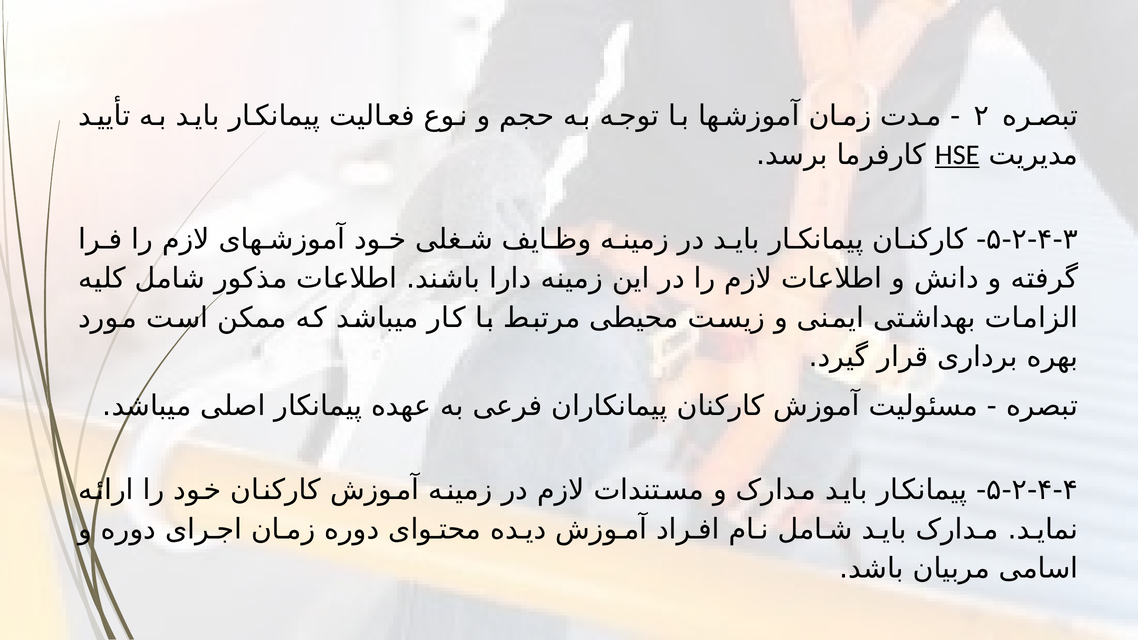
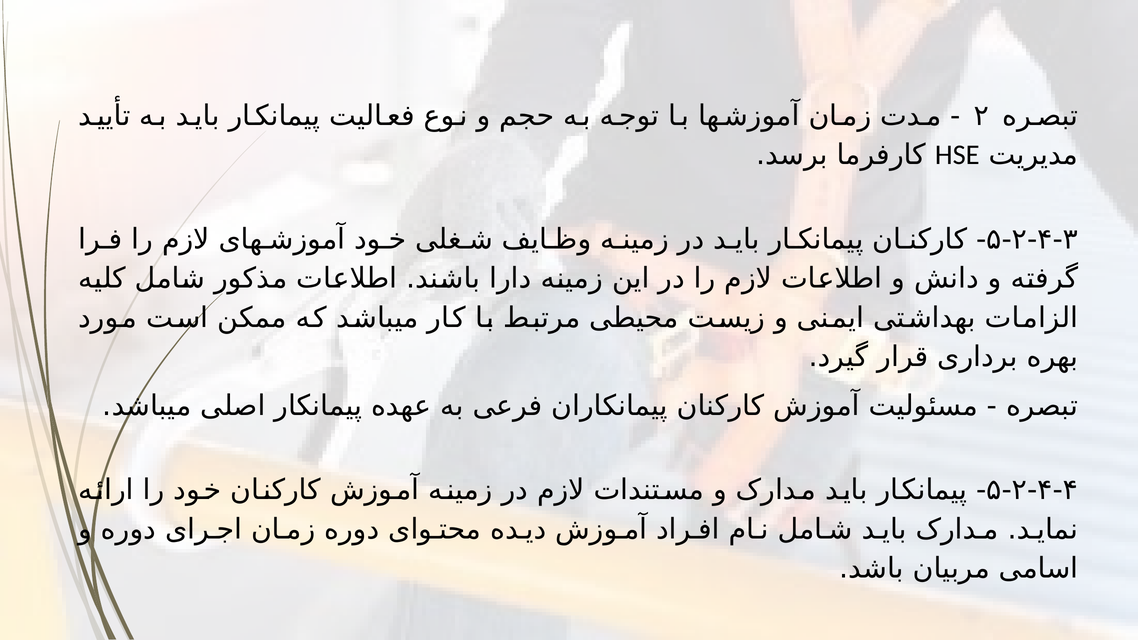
HSE underline: present -> none (957, 155)
